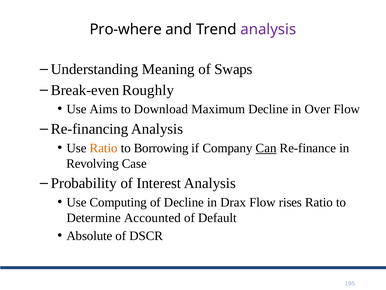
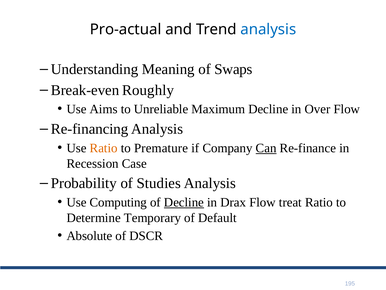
Pro-where: Pro-where -> Pro-actual (126, 29)
analysis colour: purple -> blue (268, 29)
Download: Download -> Unreliable (161, 109)
Borrowing: Borrowing -> Premature (161, 148)
Revolving: Revolving -> Recession (93, 163)
Interest: Interest -> Studies (159, 183)
Decline underline: none -> present (184, 202)
rises: rises -> treat (290, 202)
Accounted: Accounted -> Temporary (153, 217)
